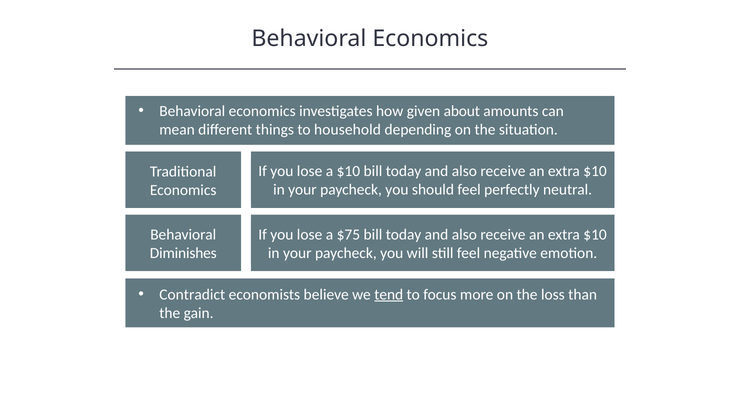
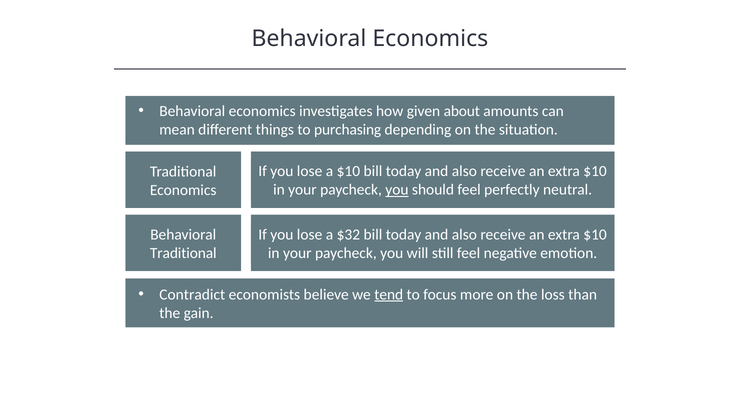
household: household -> purchasing (348, 130)
you underline: none -> present (397, 190)
$75: $75 -> $32 (348, 235)
Diminishes: Diminishes -> Traditional (183, 253)
